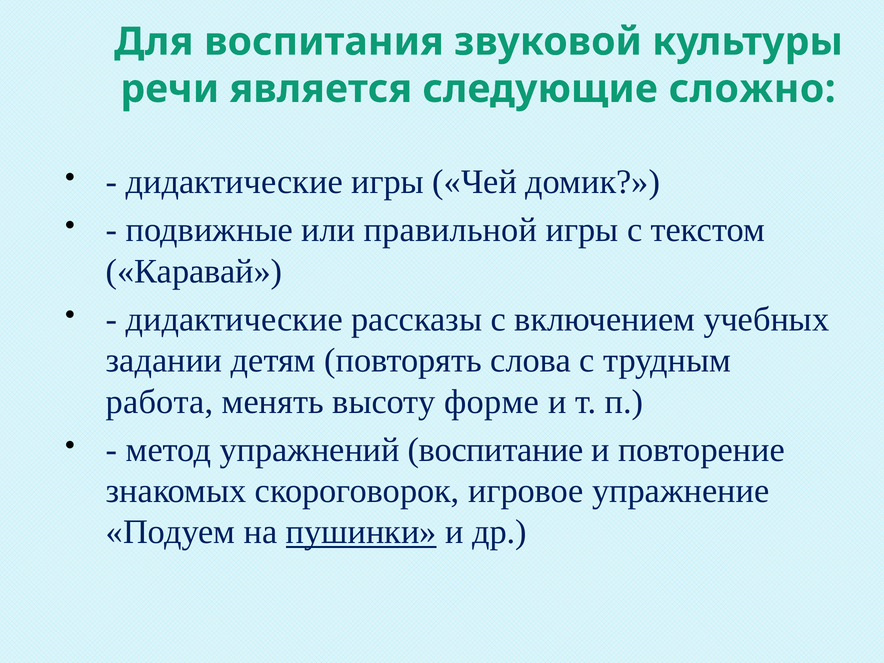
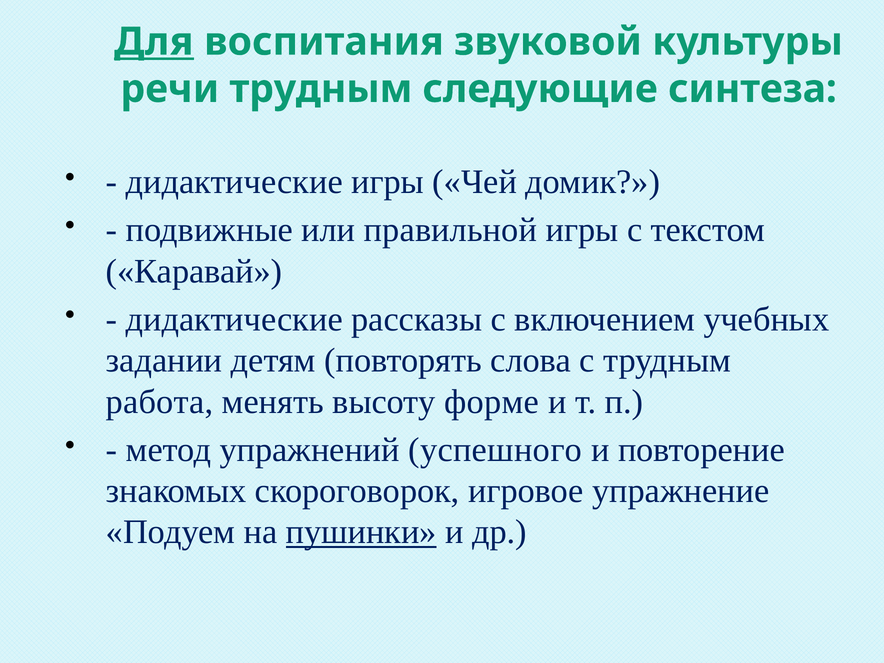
Для underline: none -> present (154, 42)
речи является: является -> трудным (321, 89)
сложно: сложно -> синтеза (752, 89)
воспитание: воспитание -> успешного (495, 450)
